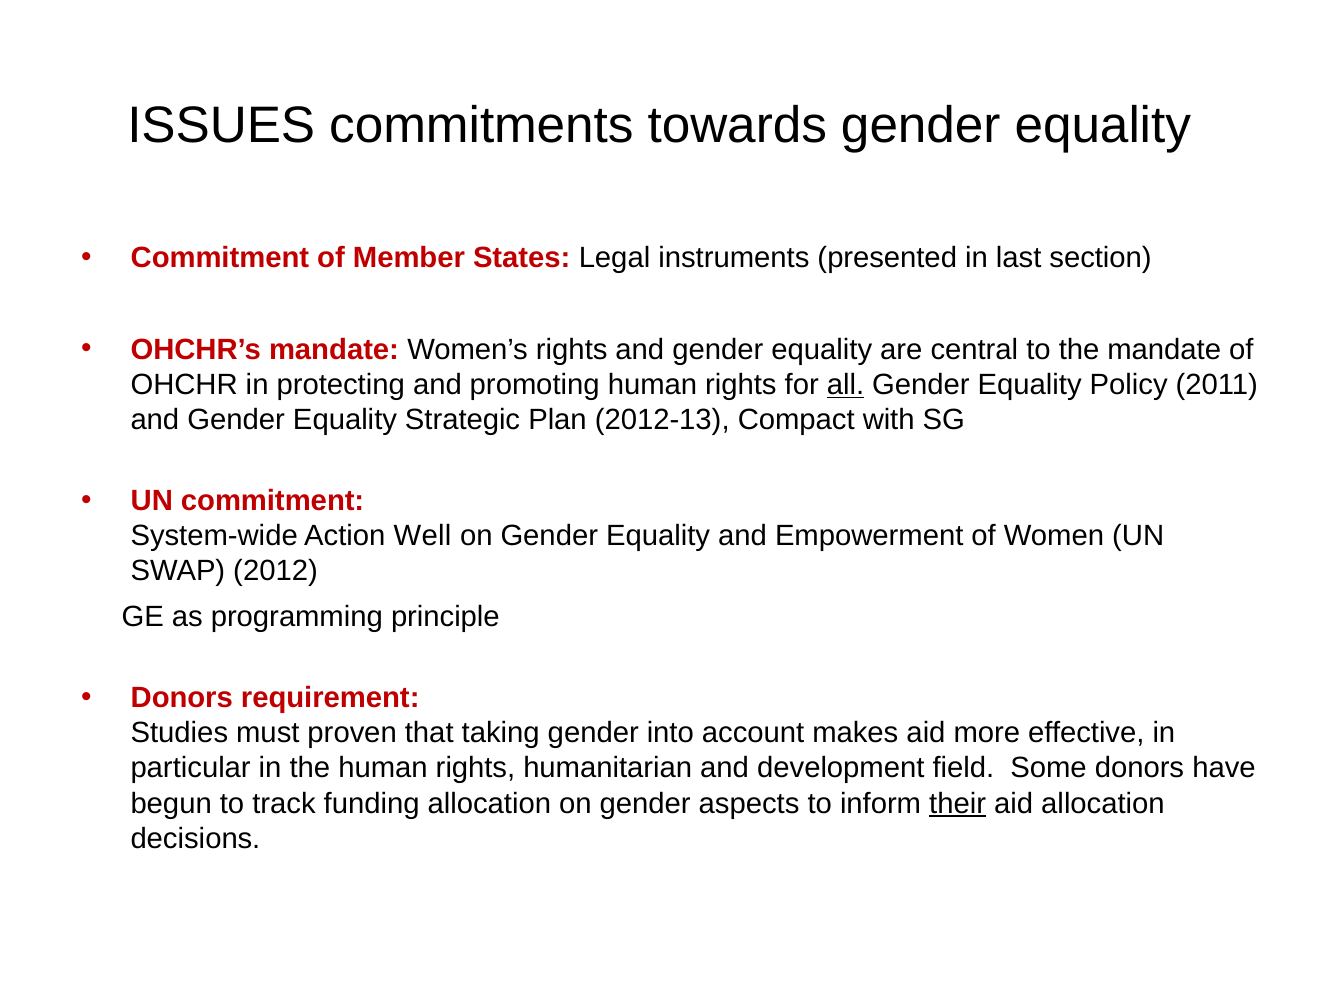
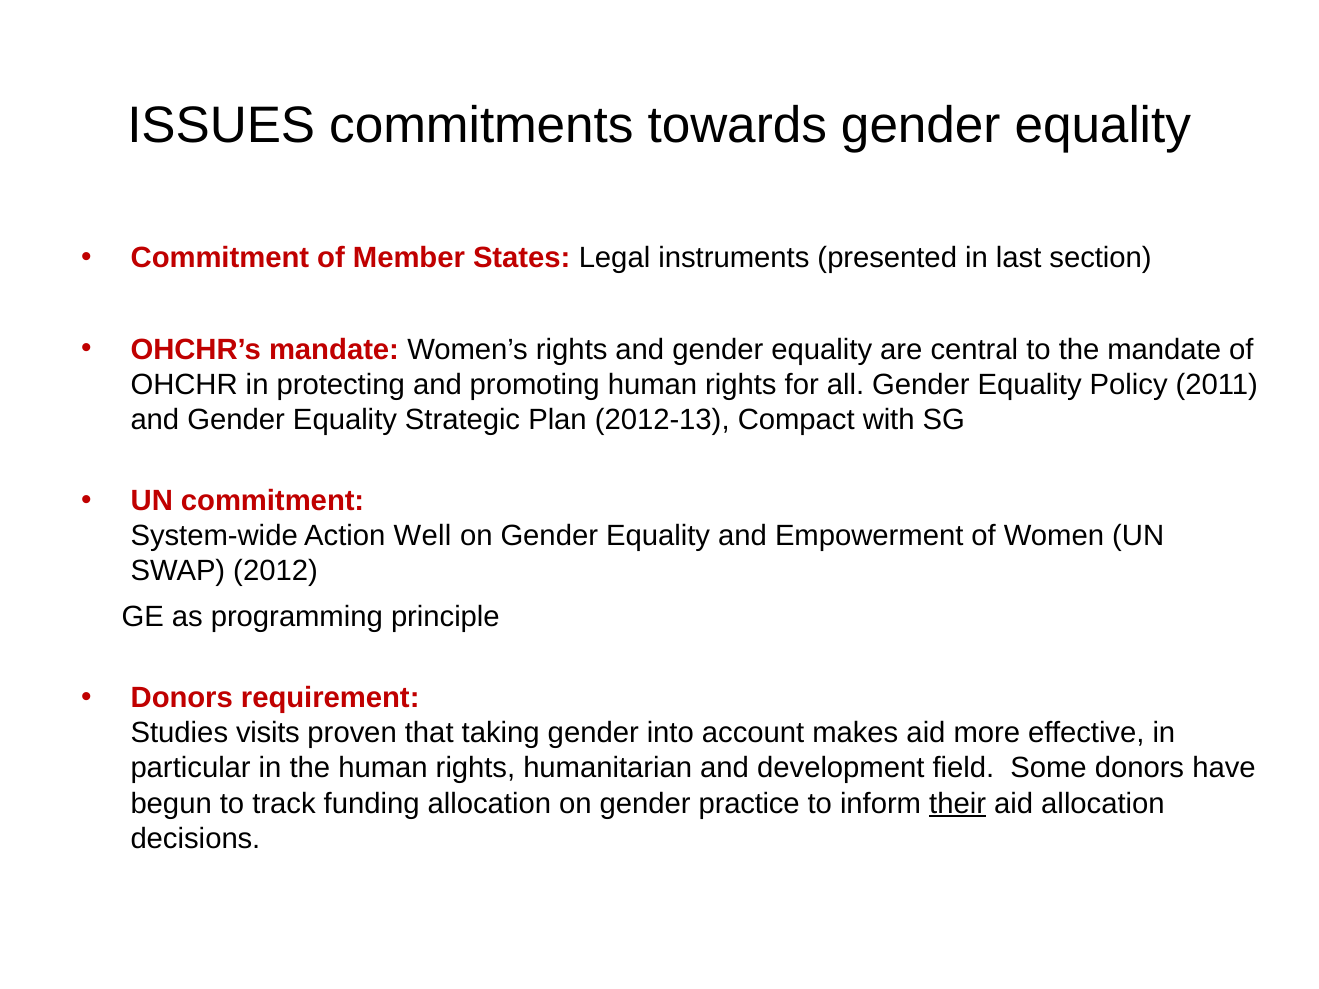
all underline: present -> none (846, 385)
must: must -> visits (268, 733)
aspects: aspects -> practice (749, 804)
